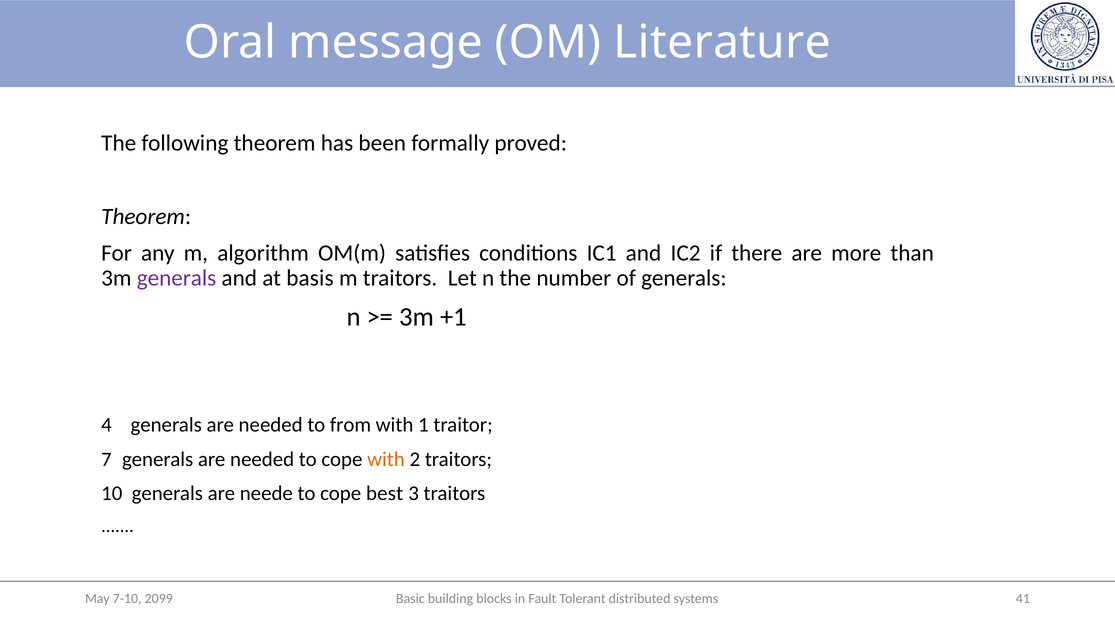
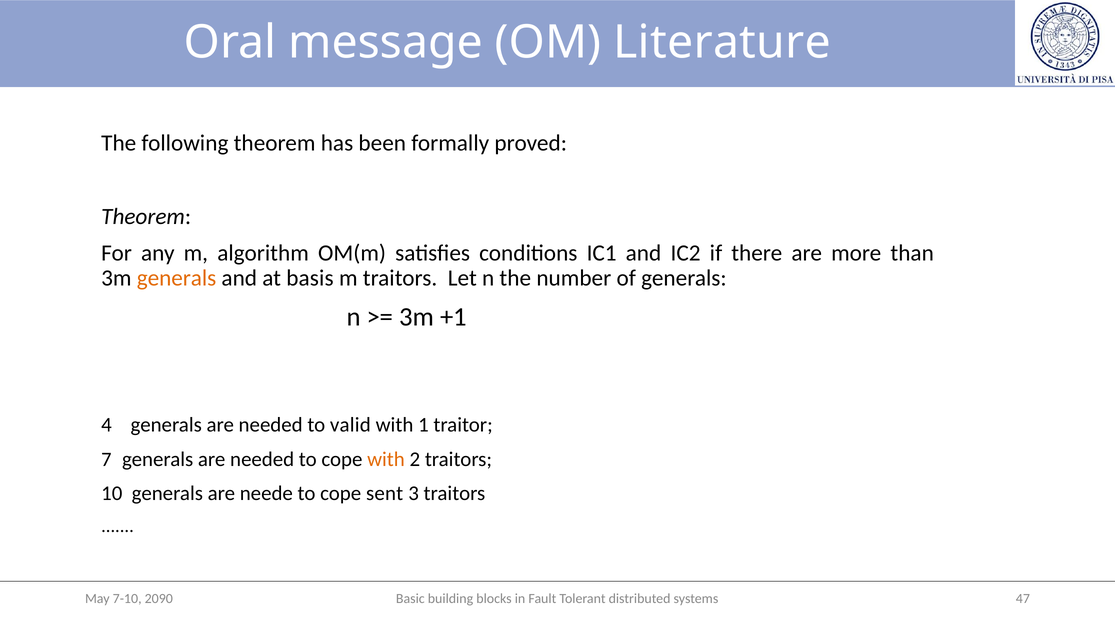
generals colour: purple -> orange (177, 278)
from: from -> valid (350, 425)
best: best -> sent (385, 494)
41: 41 -> 47 (1023, 599)
2099: 2099 -> 2090 (159, 599)
